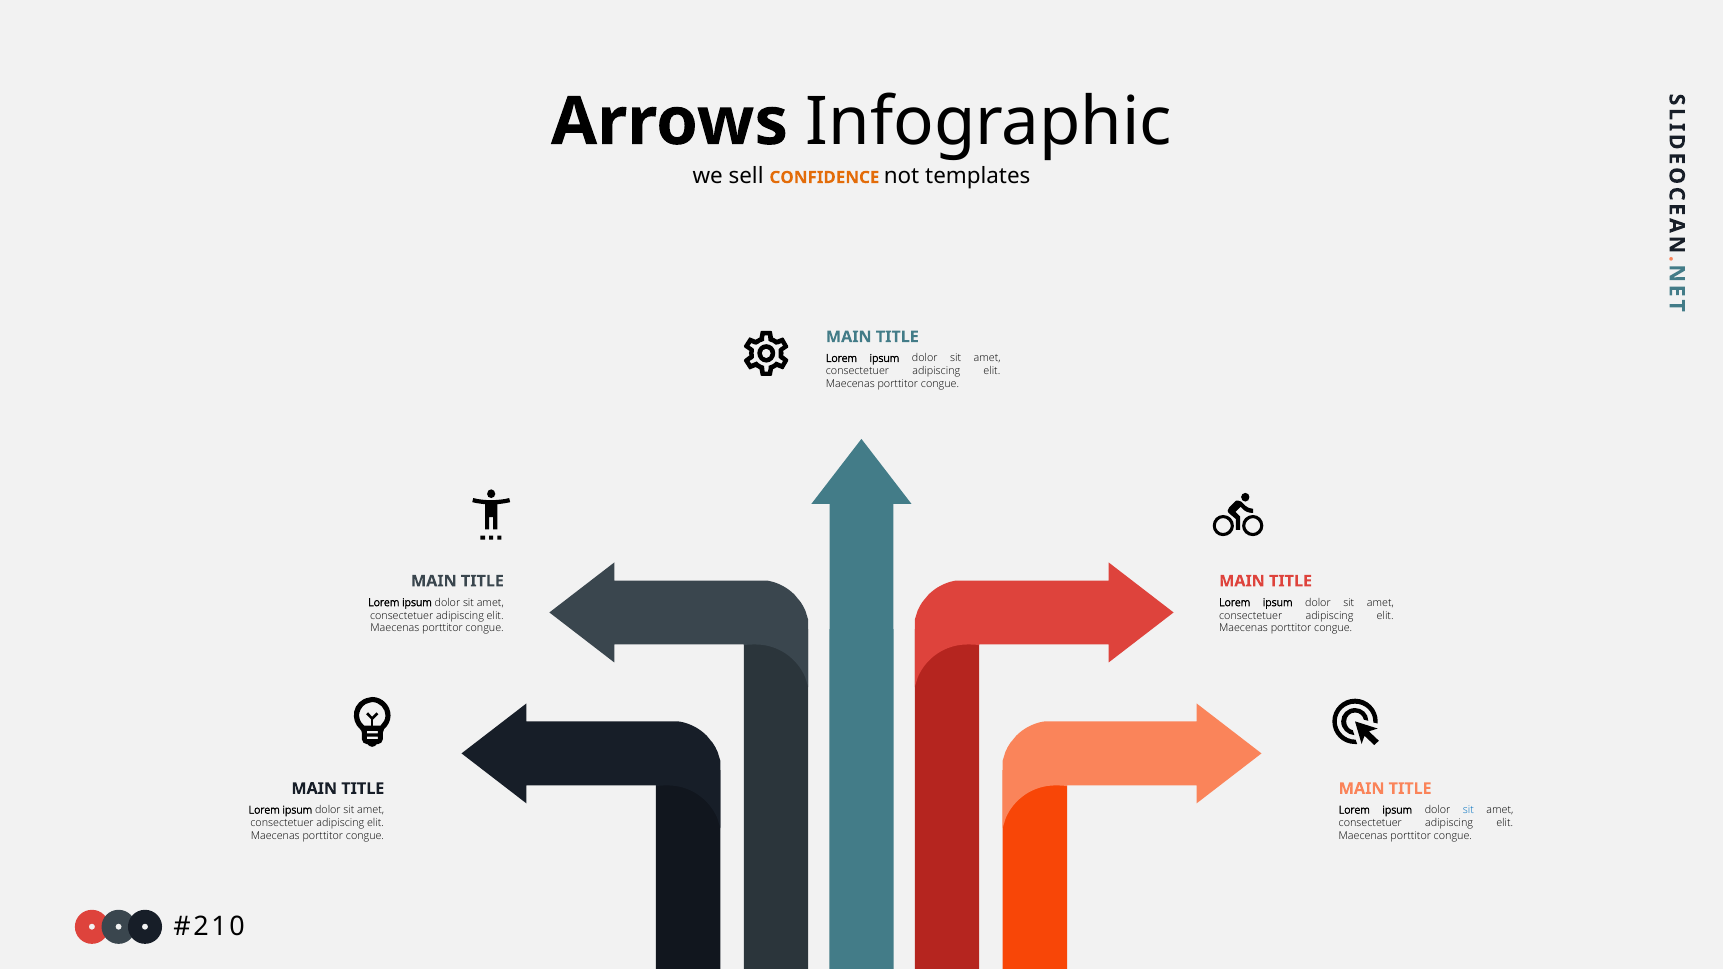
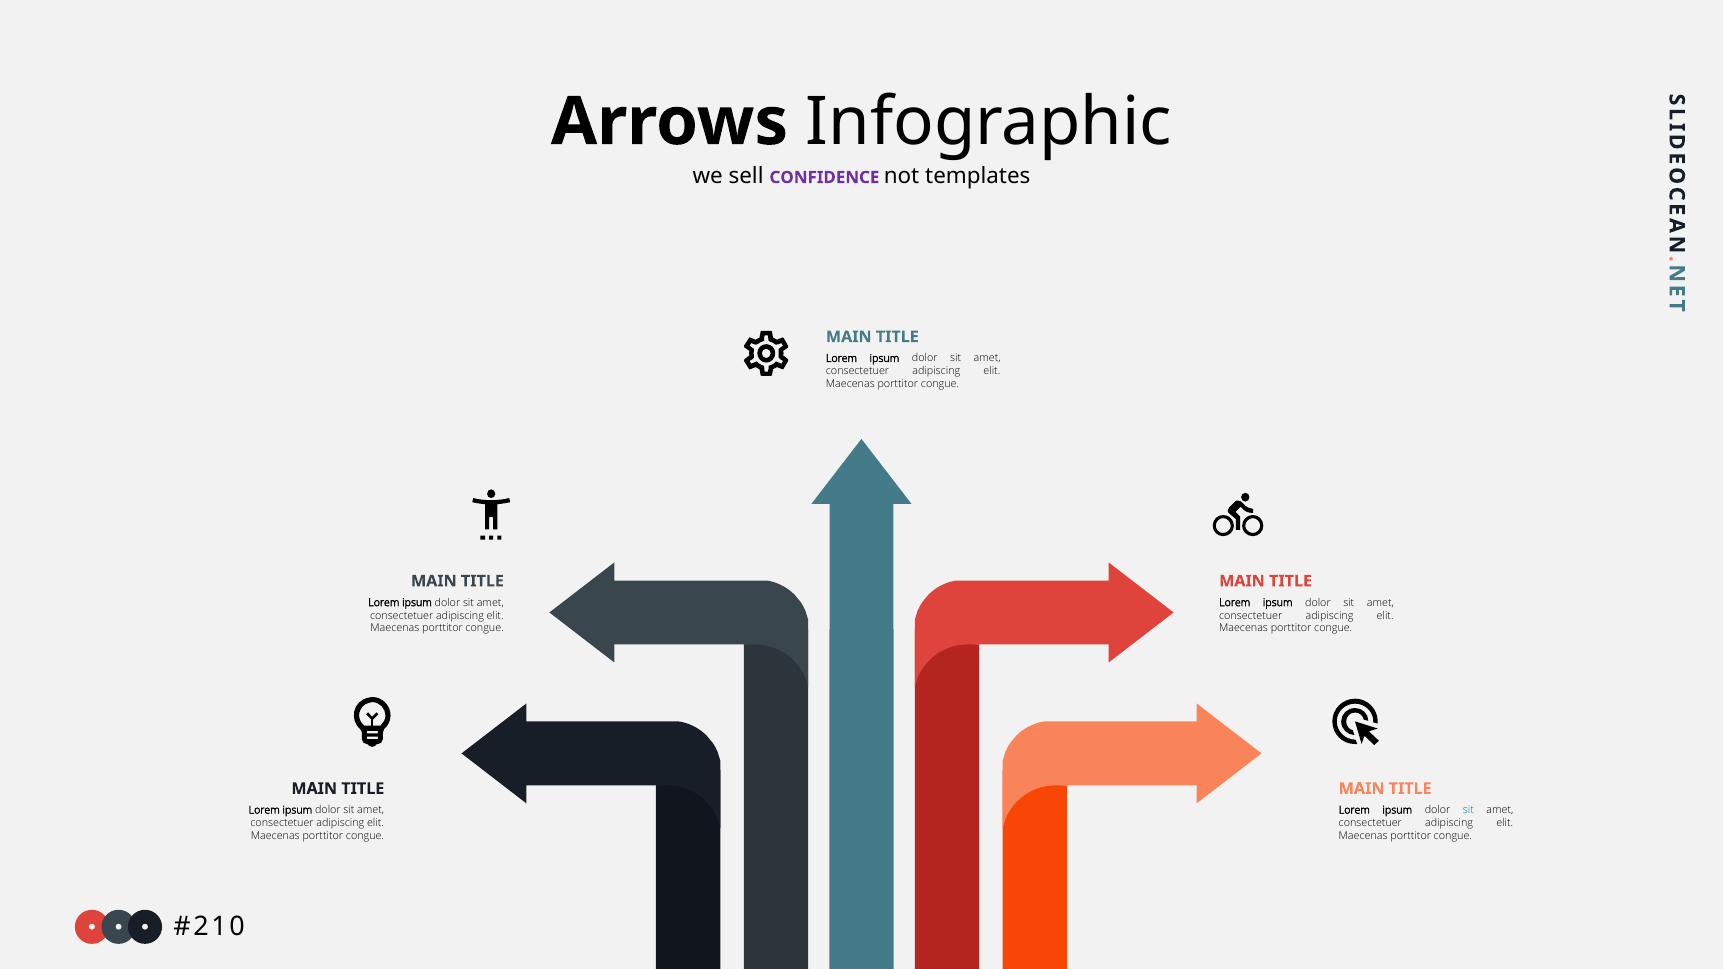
CONFIDENCE colour: orange -> purple (824, 178)
